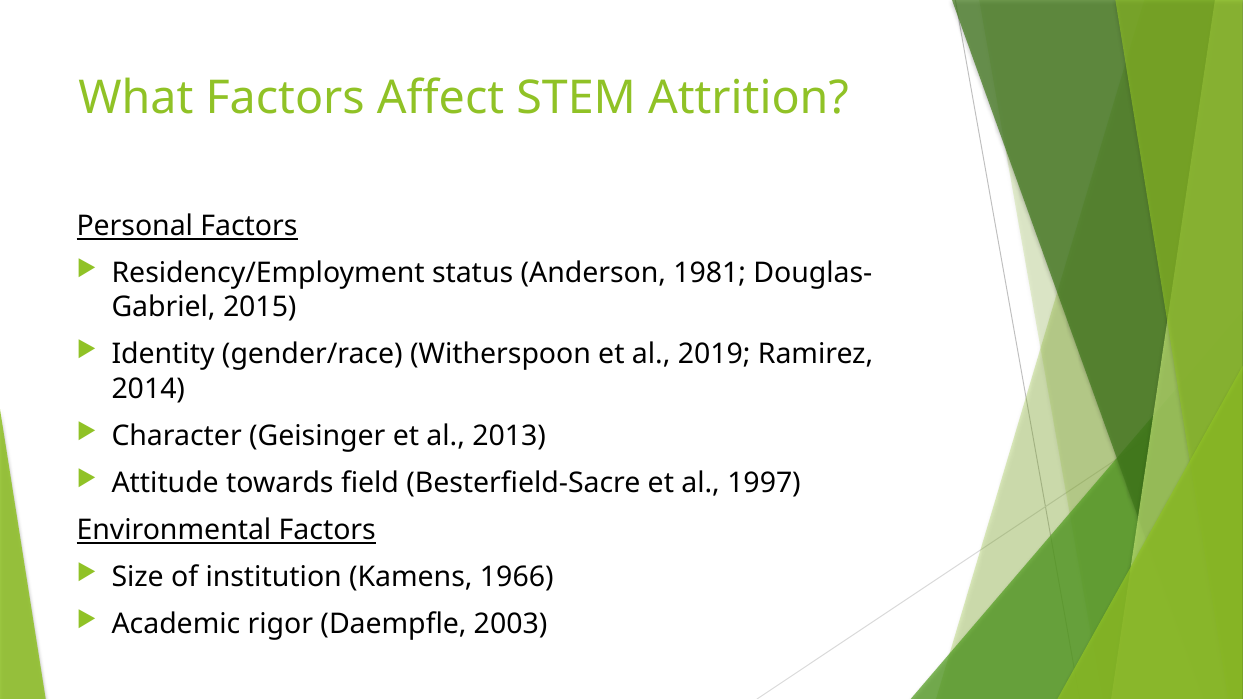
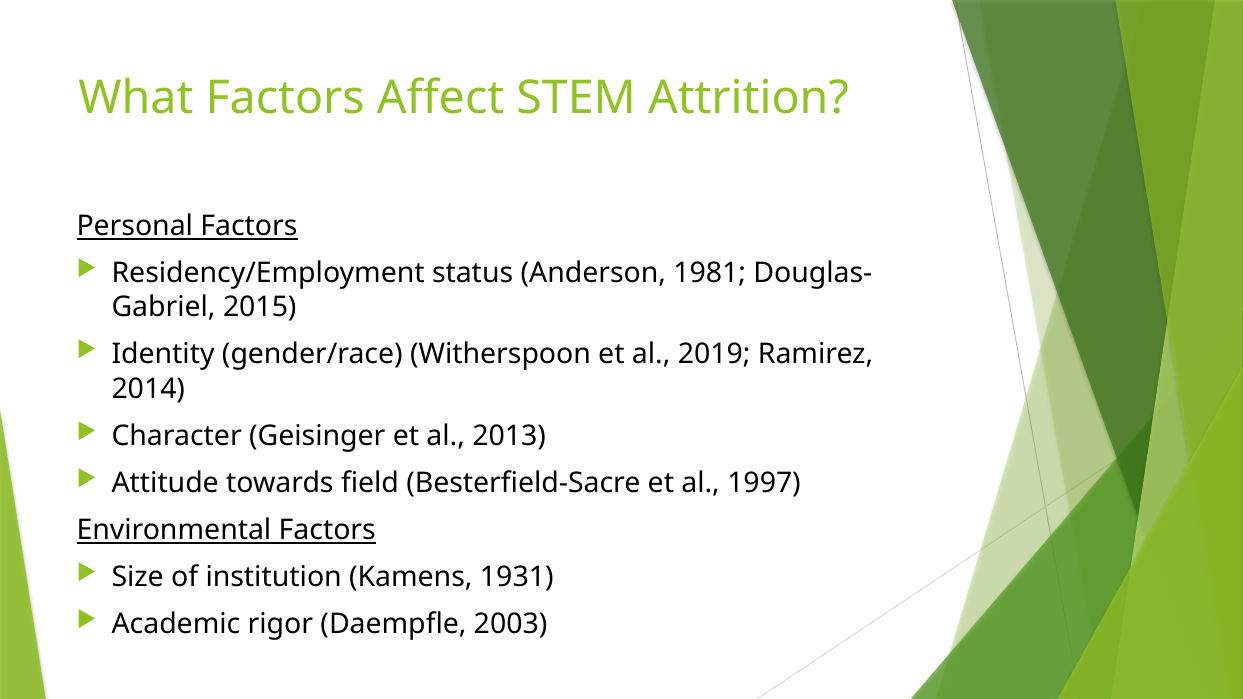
1966: 1966 -> 1931 (517, 577)
